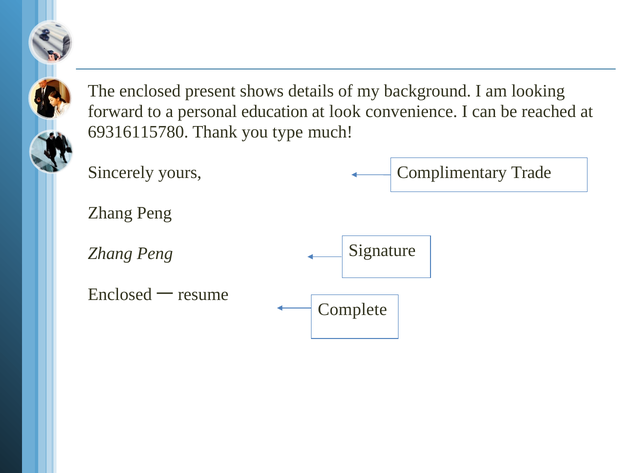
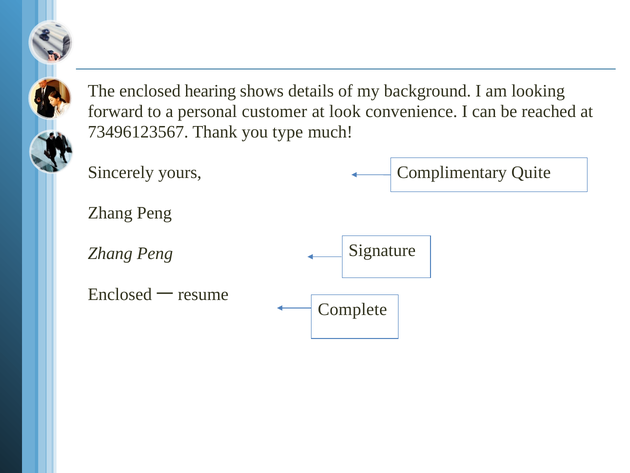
present: present -> hearing (210, 91)
education: education -> customer (274, 111)
69316115780: 69316115780 -> 73496123567 (138, 132)
Trade: Trade -> Quite (531, 172)
